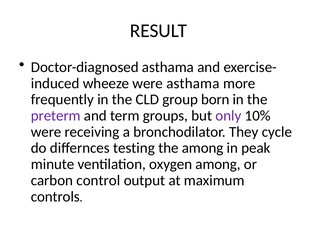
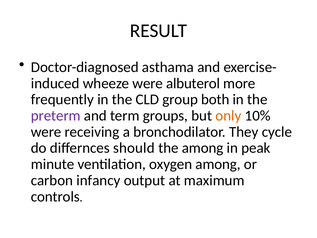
were asthama: asthama -> albuterol (193, 83)
born: born -> both (215, 99)
only colour: purple -> orange (228, 116)
testing: testing -> should (134, 148)
control: control -> infancy (98, 180)
